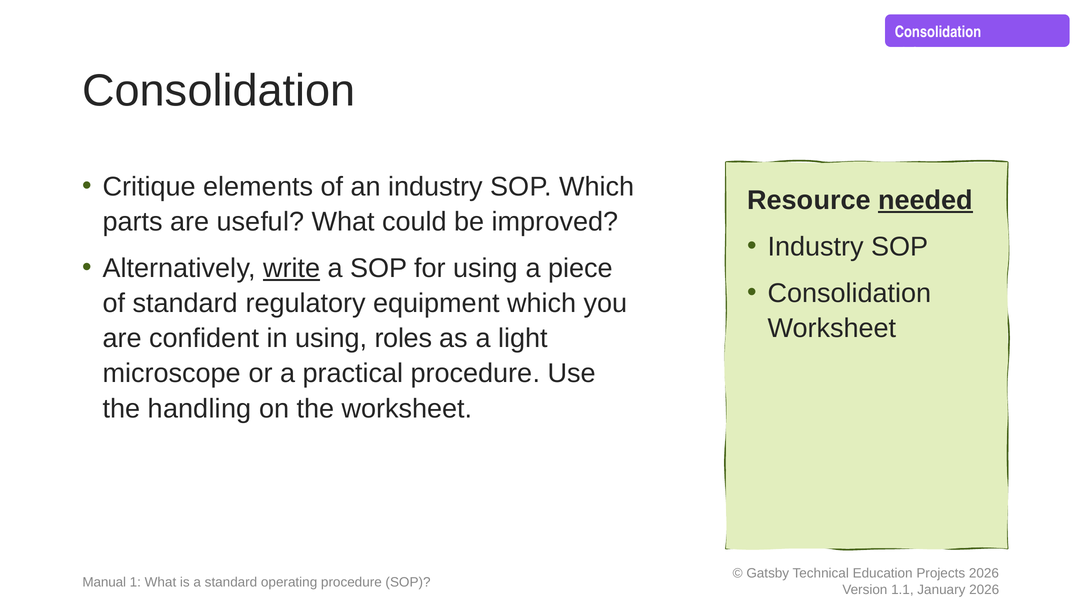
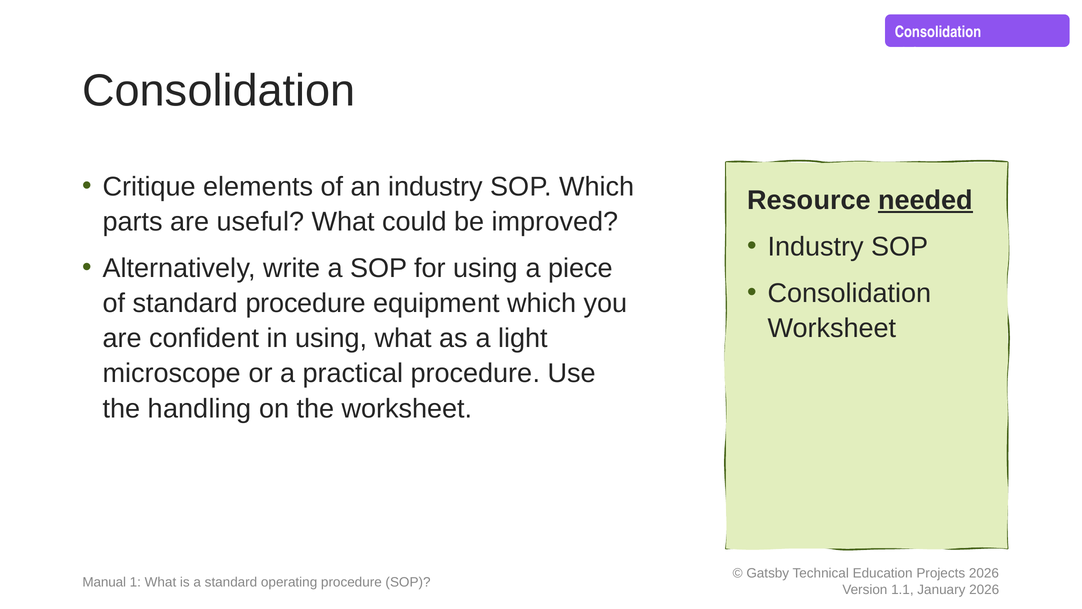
write underline: present -> none (292, 268)
standard regulatory: regulatory -> procedure (306, 303)
using roles: roles -> what (403, 338)
